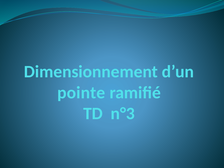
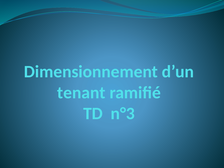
pointe: pointe -> tenant (81, 93)
